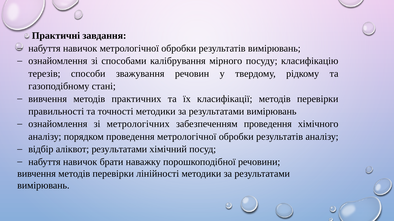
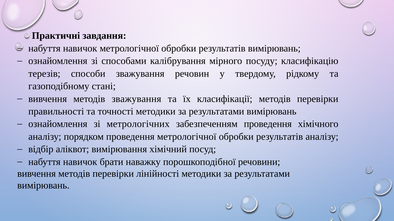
методів практичних: практичних -> зважування (136, 99)
аліквот результатами: результатами -> вимірювання (119, 150)
